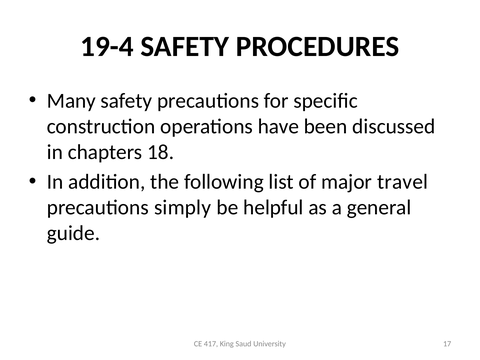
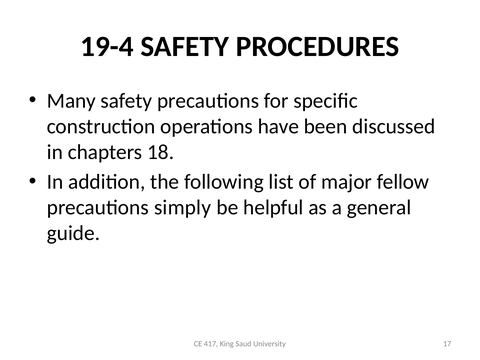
travel: travel -> fellow (403, 182)
